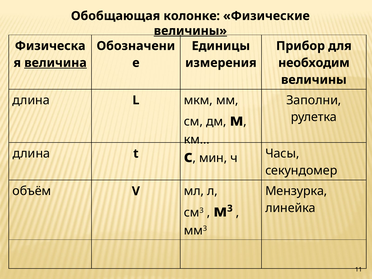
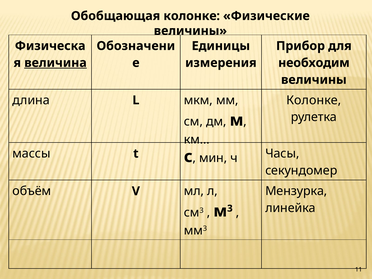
величины underline: present -> none (190, 31)
Заполни: Заполни -> Колонке (314, 100)
длина: длина -> массы (31, 154)
